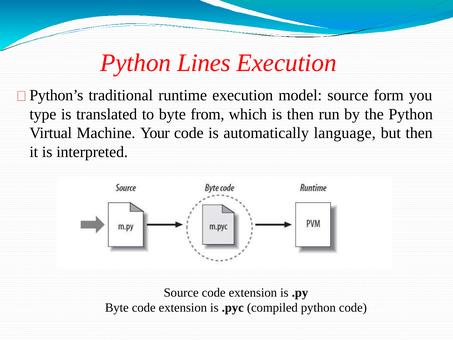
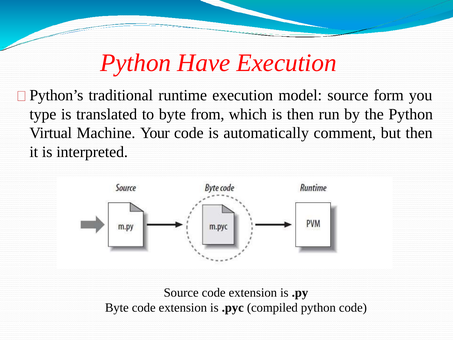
Lines: Lines -> Have (204, 63)
language: language -> comment (345, 133)
